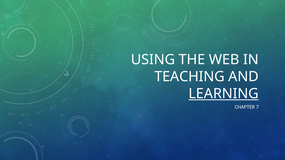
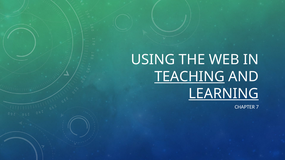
TEACHING underline: none -> present (190, 77)
